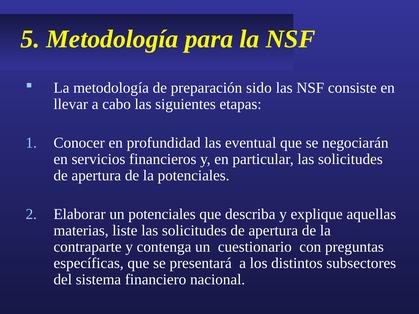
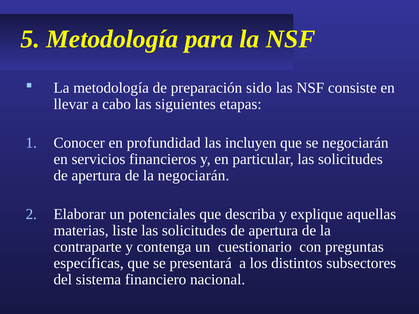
eventual: eventual -> incluyen (251, 143)
la potenciales: potenciales -> negociarán (194, 176)
